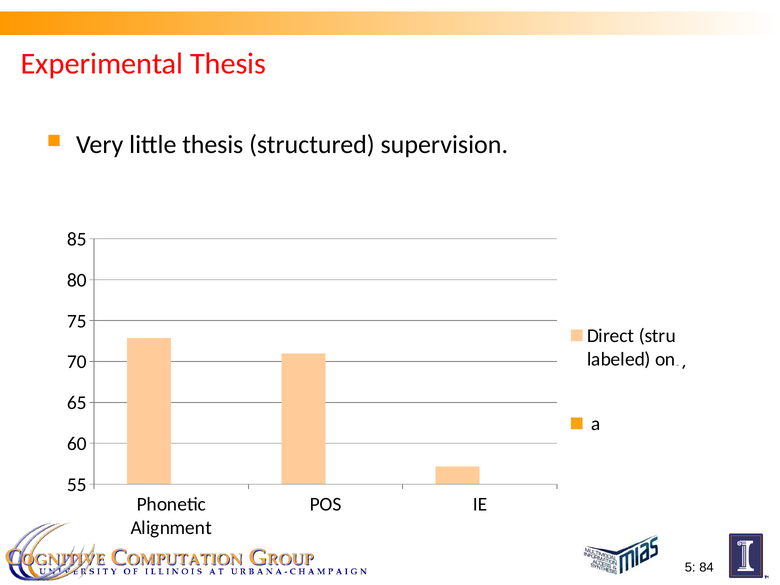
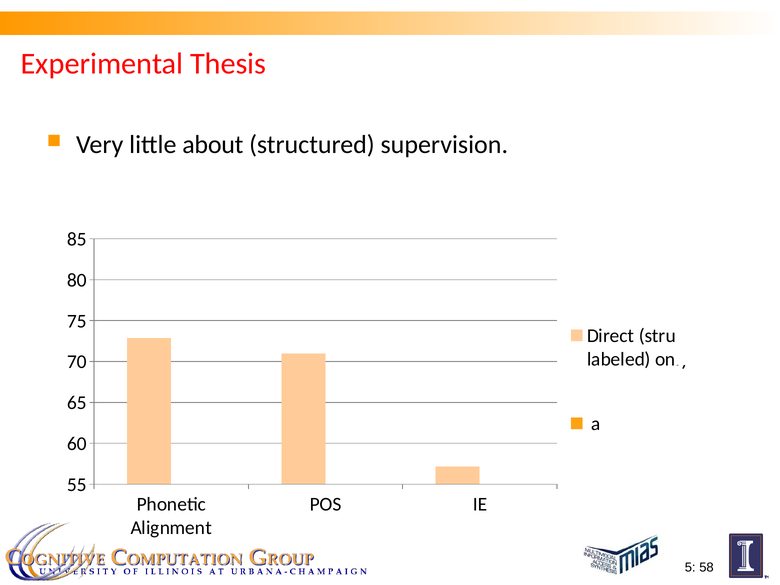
little thesis: thesis -> about (213, 145)
84: 84 -> 58 (706, 568)
